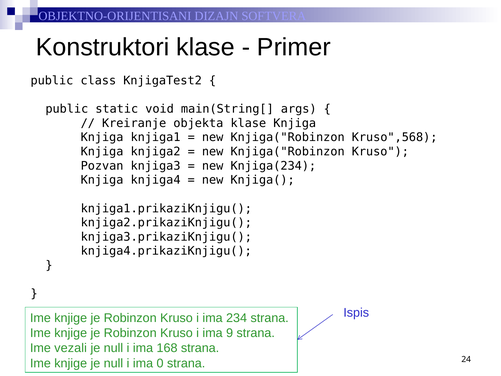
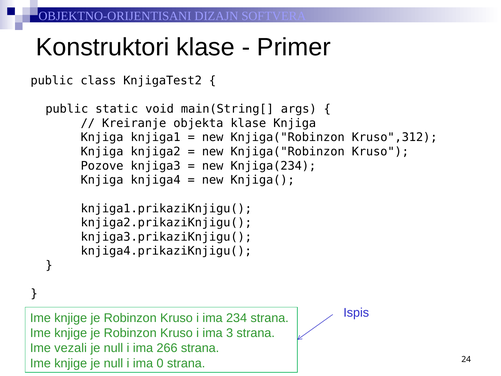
Kruso",568: Kruso",568 -> Kruso",312 (395, 137)
Pozvan: Pozvan -> Pozove (102, 166)
9: 9 -> 3 (230, 333)
168: 168 -> 266 (167, 348)
